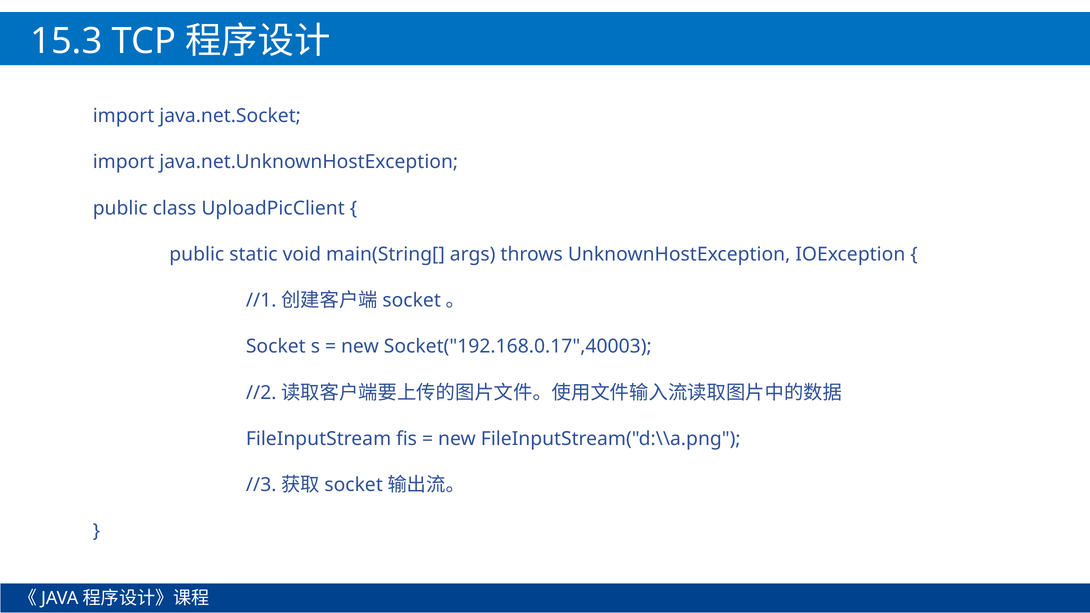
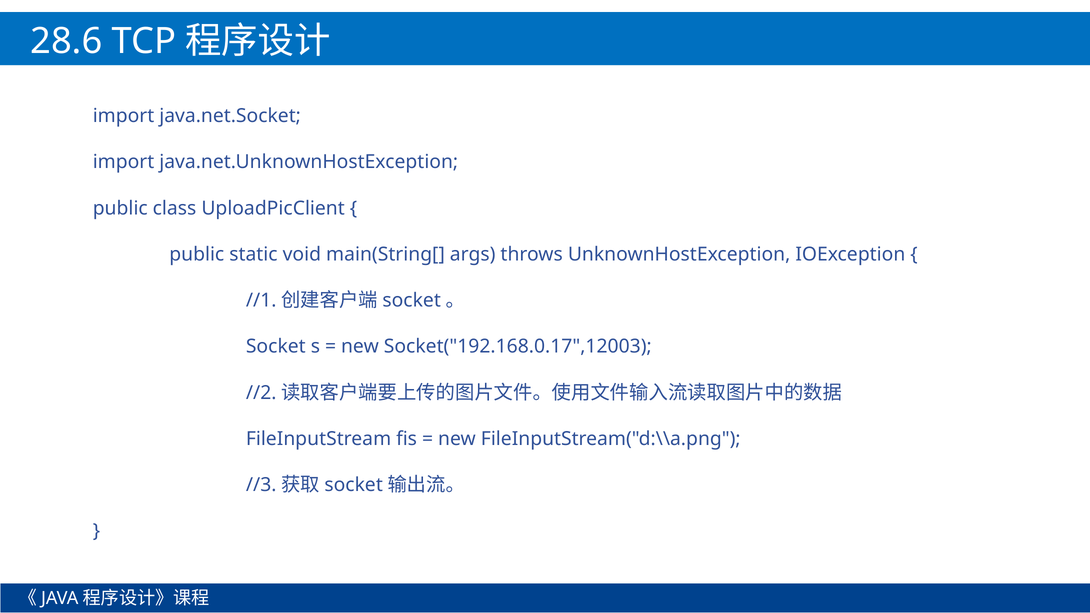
15.3: 15.3 -> 28.6 (66, 41)
Socket("192.168.0.17",40003: Socket("192.168.0.17",40003 -> Socket("192.168.0.17",12003 (518, 347)
